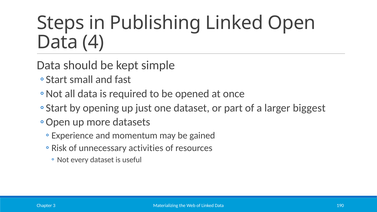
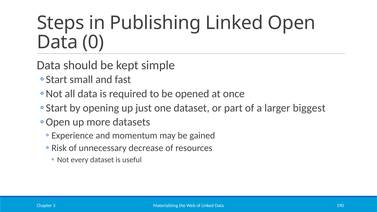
4: 4 -> 0 (93, 42)
activities: activities -> decrease (146, 148)
